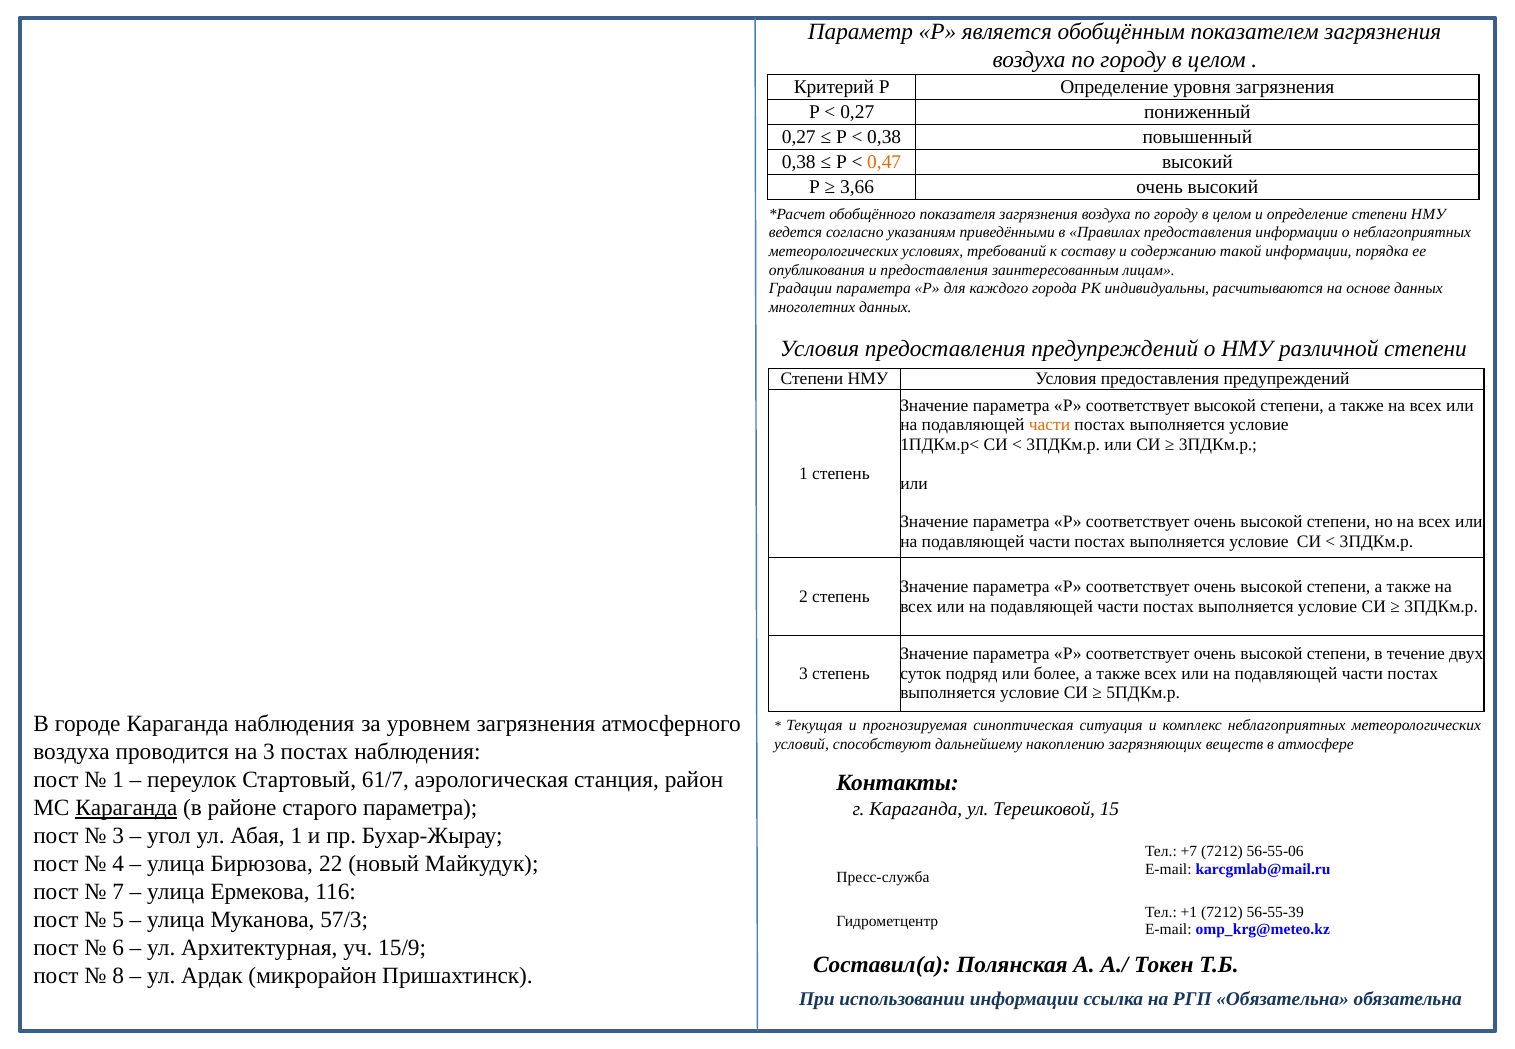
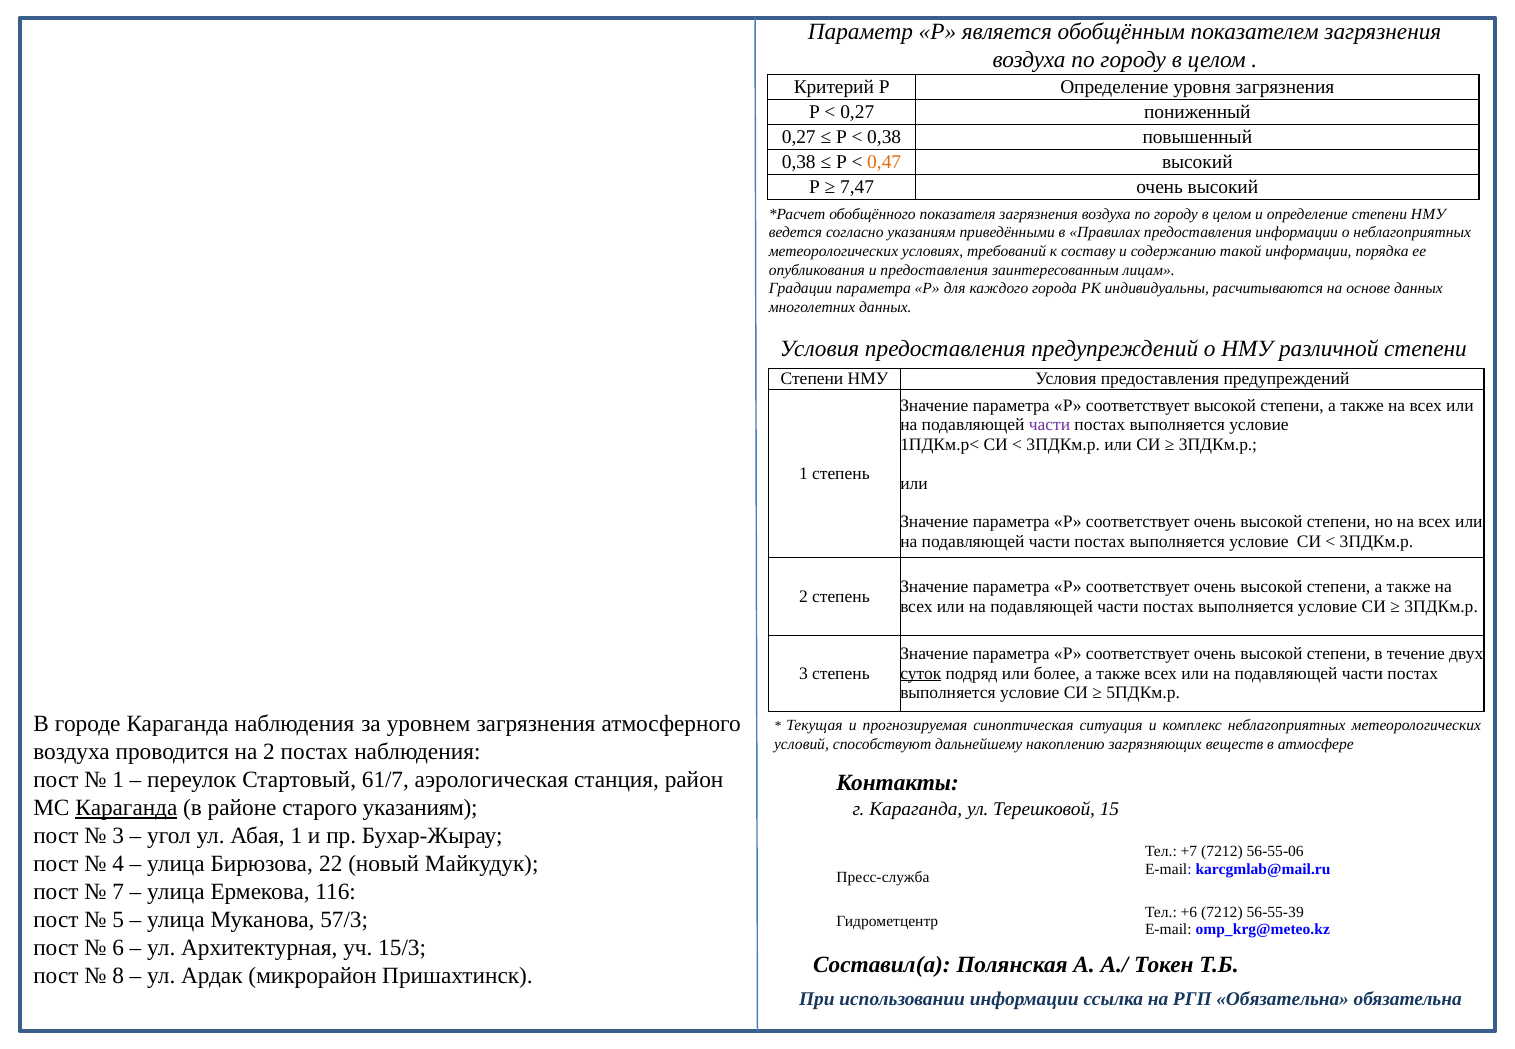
3,66: 3,66 -> 7,47 (857, 187)
части colour: orange -> purple (1049, 425)
суток underline: none -> present (921, 673)
на 3: 3 -> 2 (269, 752)
старого параметра: параметра -> указаниям (420, 808)
+1: +1 -> +6 (1189, 912)
15/9: 15/9 -> 15/3 (402, 948)
